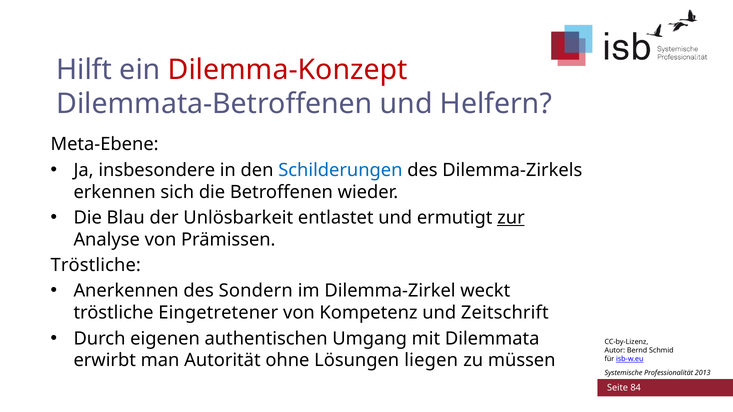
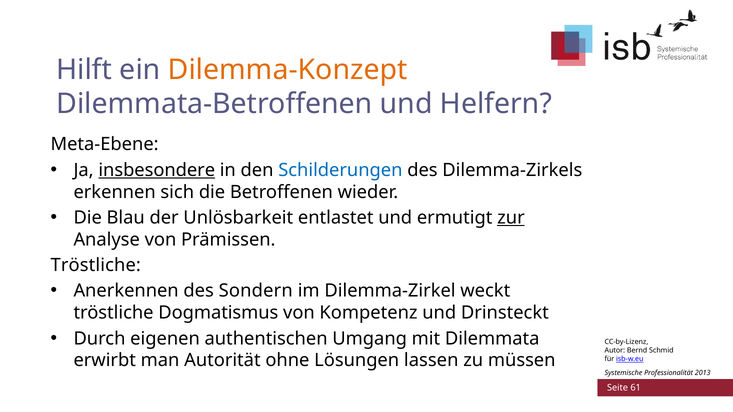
Dilemma-Konzept colour: red -> orange (288, 70)
insbesondere underline: none -> present (157, 170)
Eingetretener: Eingetretener -> Dogmatismus (218, 313)
Zeitschrift: Zeitschrift -> Drinsteckt (505, 313)
liegen: liegen -> lassen (431, 361)
84: 84 -> 61 (636, 388)
